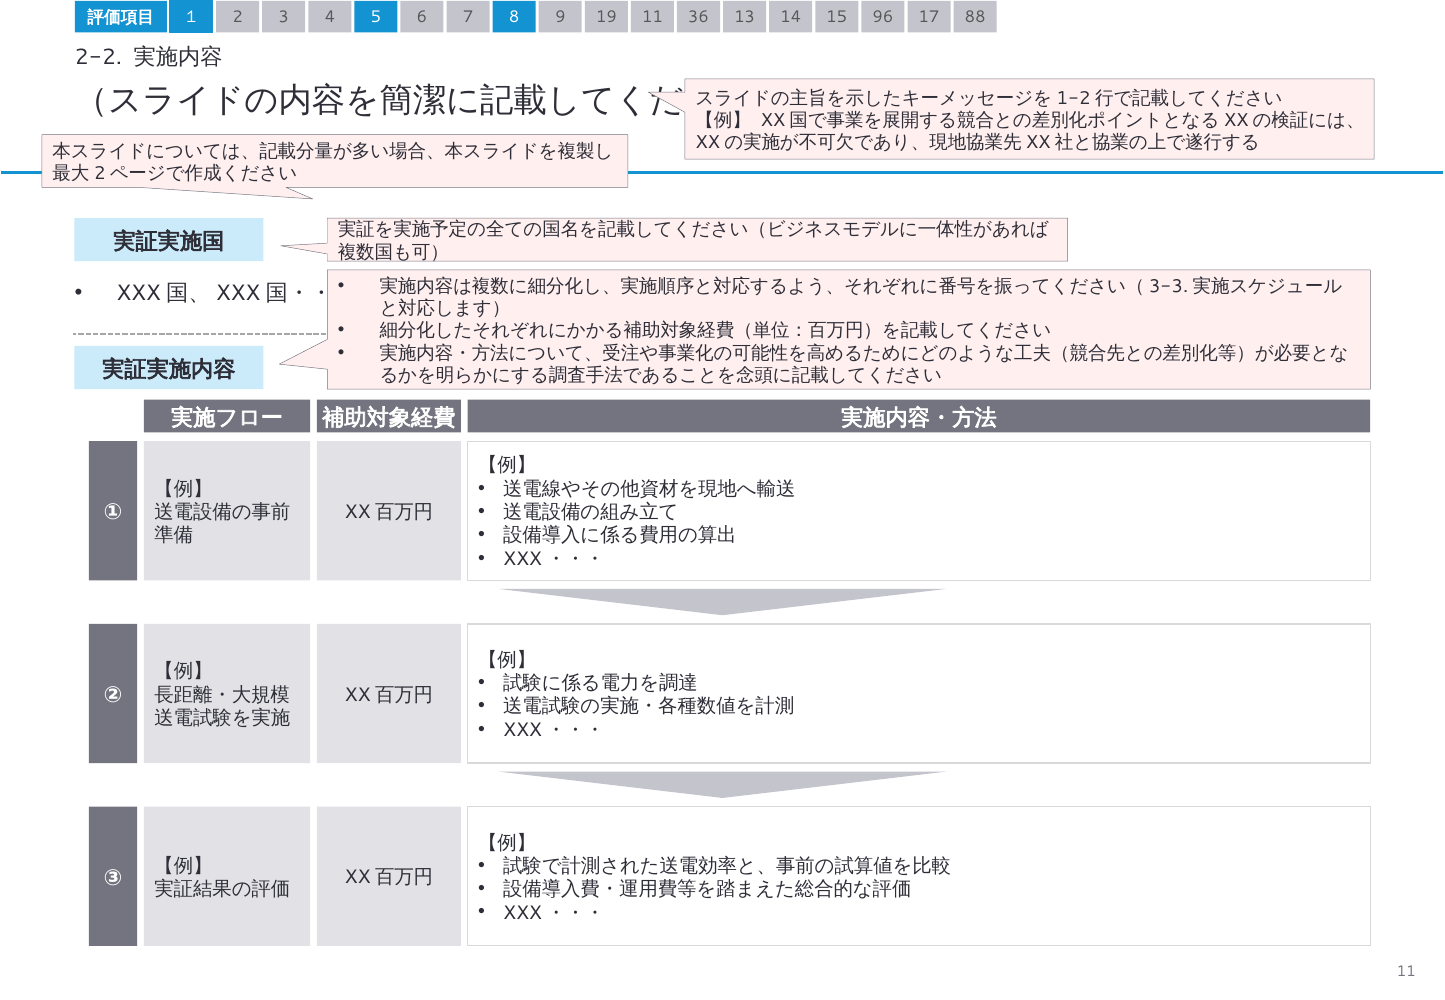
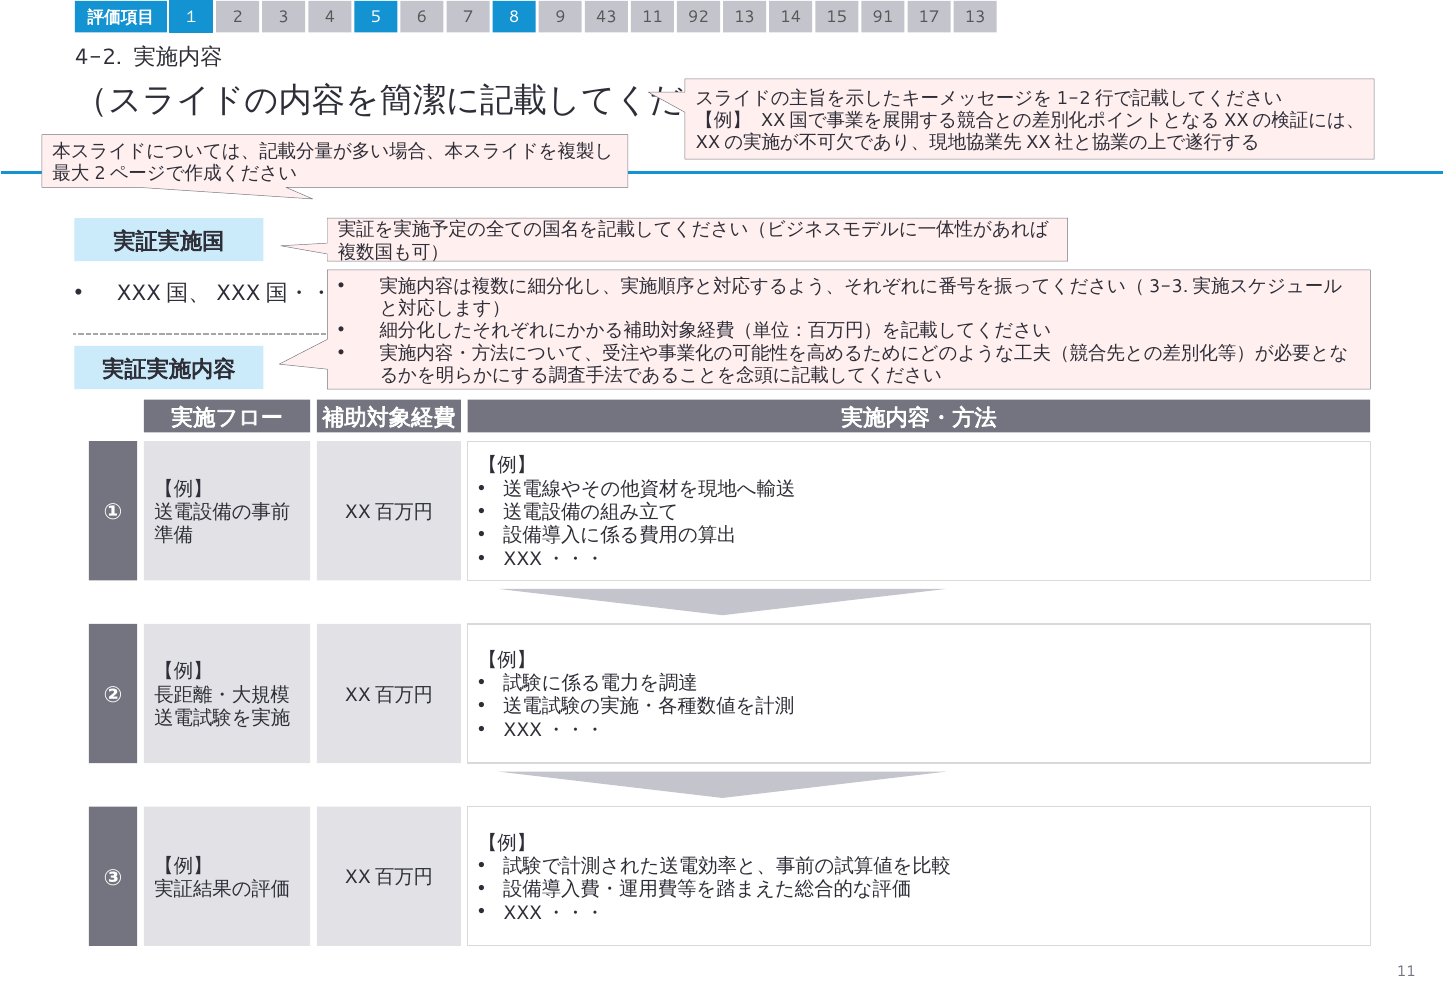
19: 19 -> 43 (606, 17)
36: 36 -> 92 (698, 17)
96: 96 -> 91 (883, 17)
17 88: 88 -> 13 (975, 17)
2-2: 2-2 -> 4-2 (98, 57)
